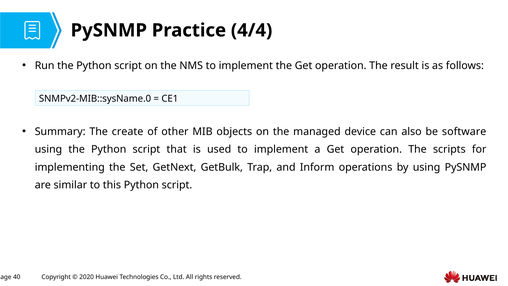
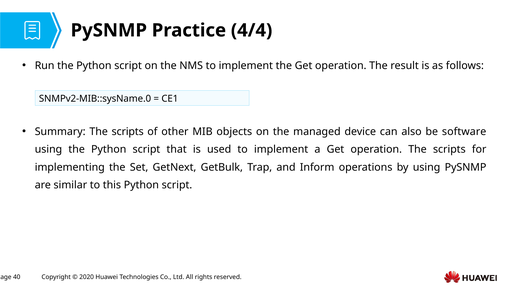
Summary The create: create -> scripts (128, 131)
